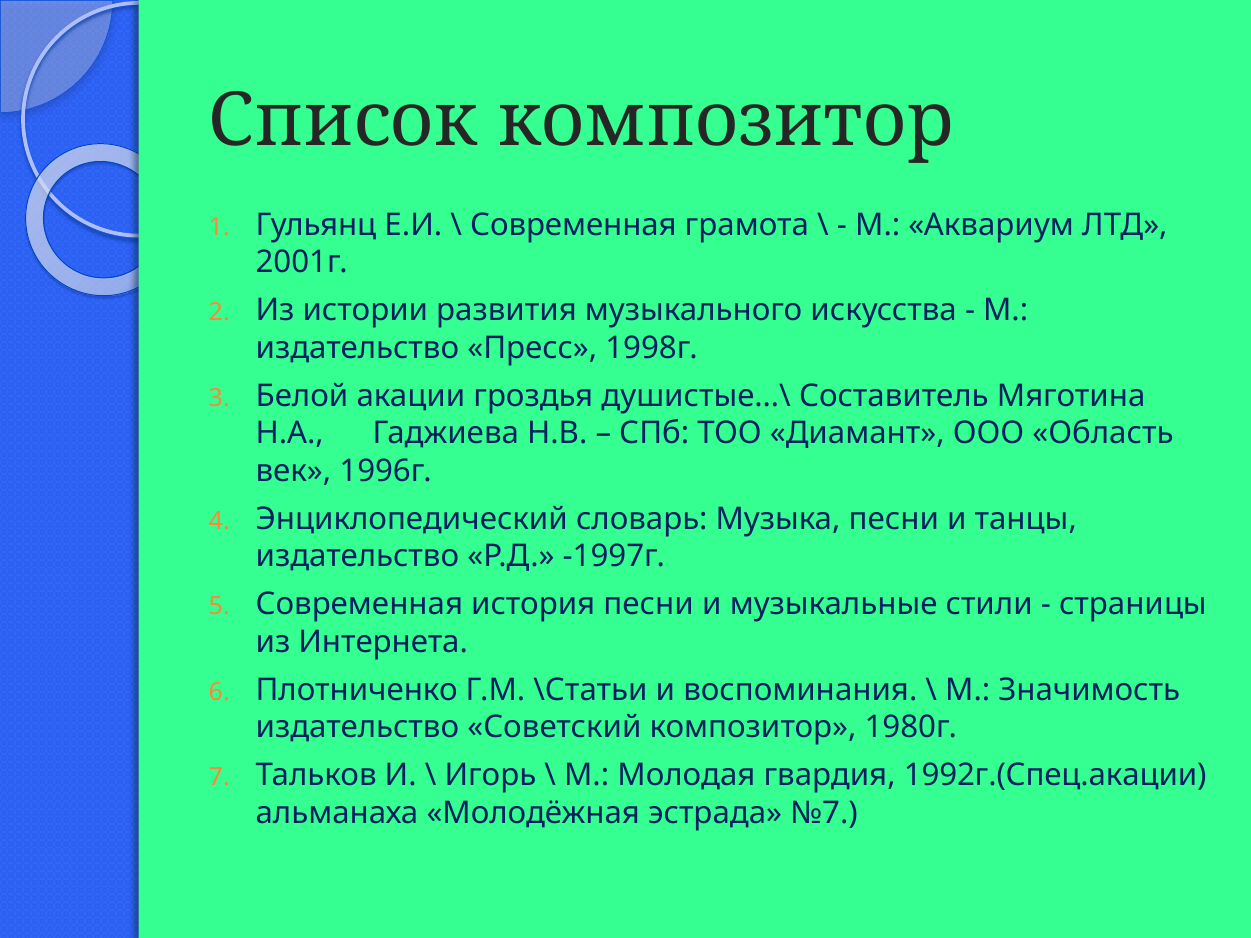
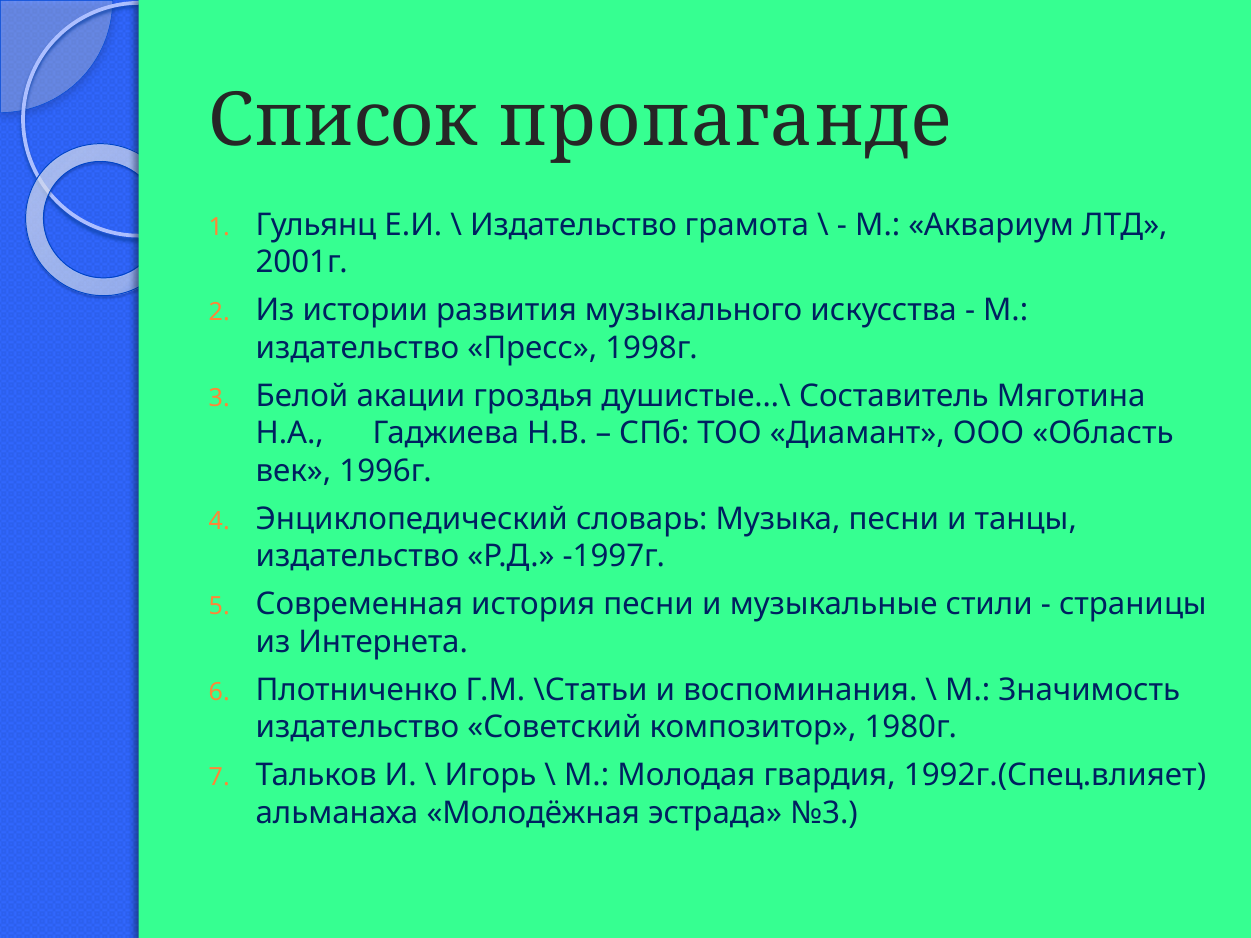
Список композитор: композитор -> пропаганде (725, 121)
Современная: Современная -> Издательство (573, 225)
1992г.(Спец.акации: 1992г.(Спец.акации -> 1992г.(Спец.влияет (1055, 776)
№7: №7 -> №3 (824, 813)
